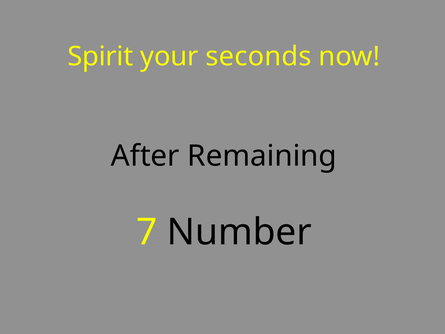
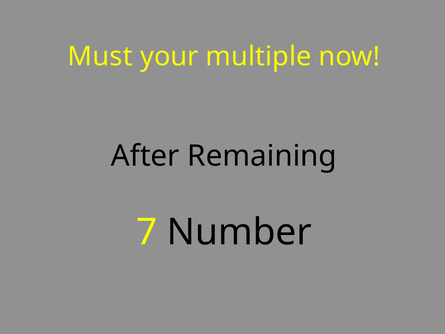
Spirit: Spirit -> Must (100, 56)
seconds: seconds -> multiple (259, 56)
